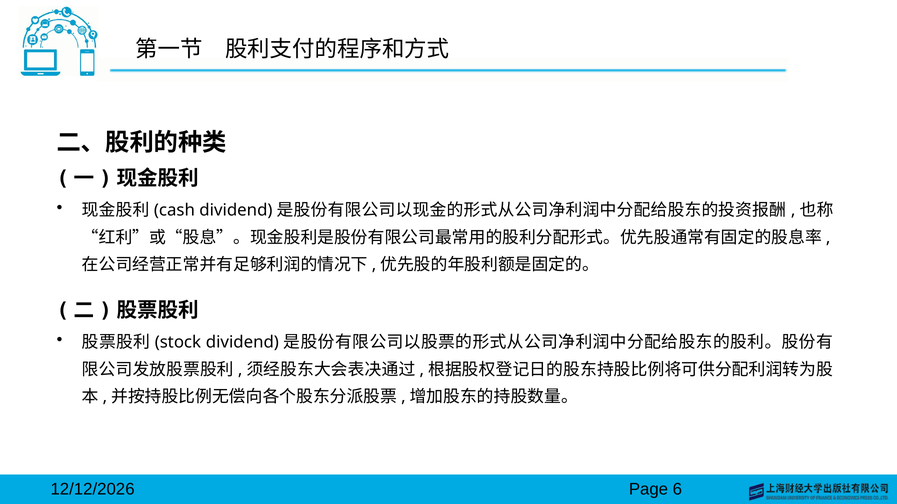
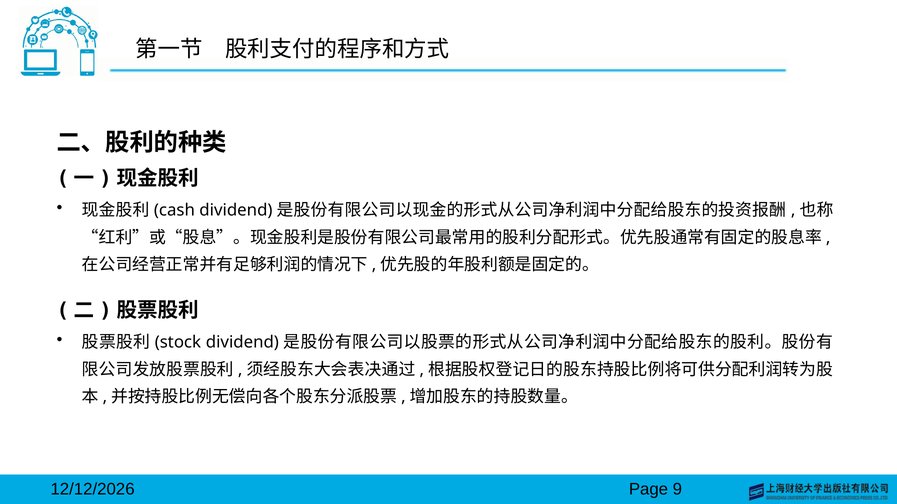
6: 6 -> 9 (677, 490)
